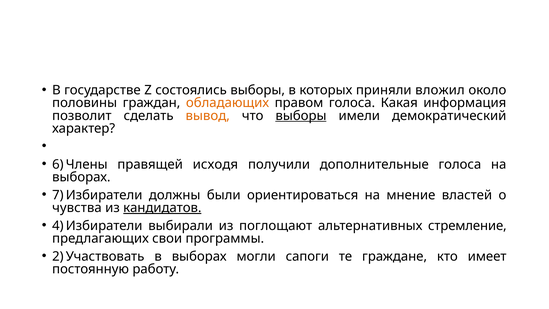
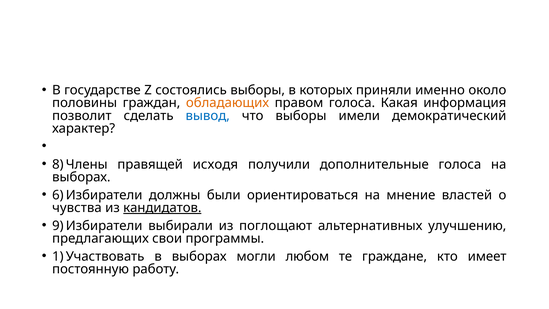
вложил: вложил -> именно (440, 90)
вывод colour: orange -> blue (208, 116)
выборы underline: present -> none (301, 116)
6: 6 -> 8 (58, 164)
7: 7 -> 6 (58, 195)
4: 4 -> 9 (58, 226)
стремление: стремление -> улучшению (467, 226)
2: 2 -> 1 (58, 256)
сапоги: сапоги -> любом (307, 256)
